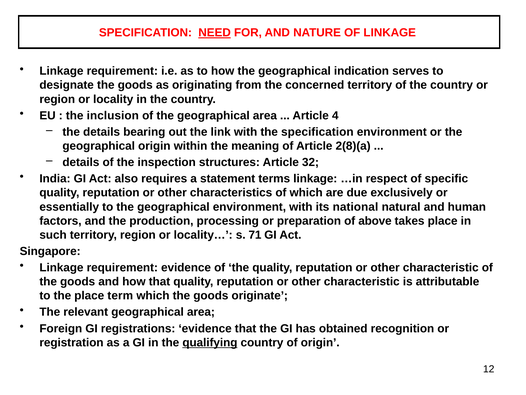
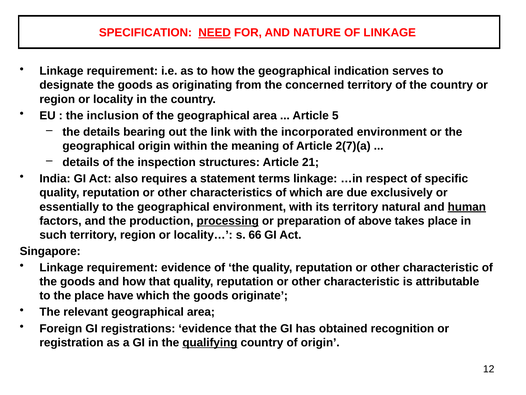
4: 4 -> 5 (335, 115)
the specification: specification -> incorporated (317, 132)
2(8)(a: 2(8)(a -> 2(7)(a (353, 146)
32: 32 -> 21 (311, 162)
its national: national -> territory (355, 207)
human underline: none -> present (467, 207)
processing underline: none -> present (228, 221)
71: 71 -> 66 (255, 235)
term: term -> have (120, 295)
